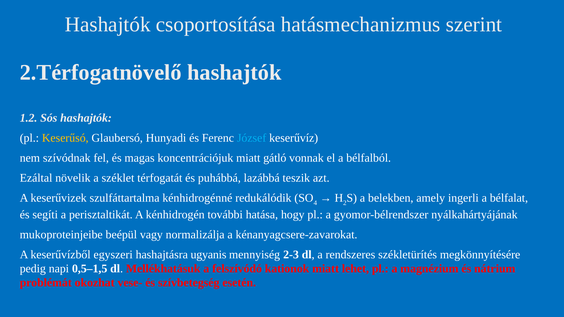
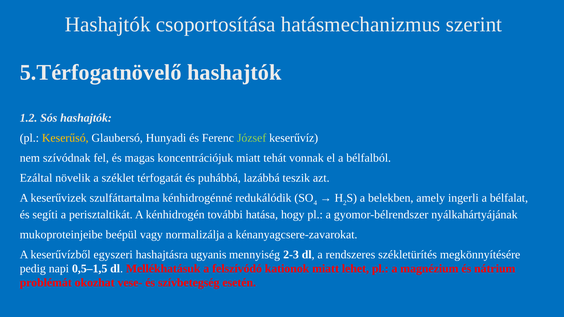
2.Térfogatnövelő: 2.Térfogatnövelő -> 5.Térfogatnövelő (101, 72)
József colour: light blue -> light green (252, 138)
gátló: gátló -> tehát (275, 158)
